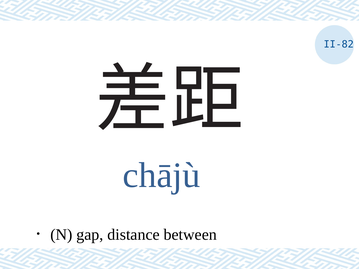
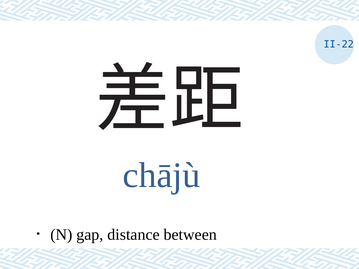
II-82: II-82 -> II-22 (339, 44)
